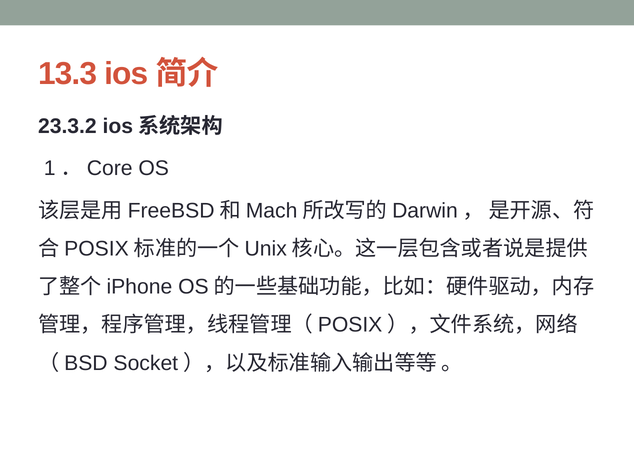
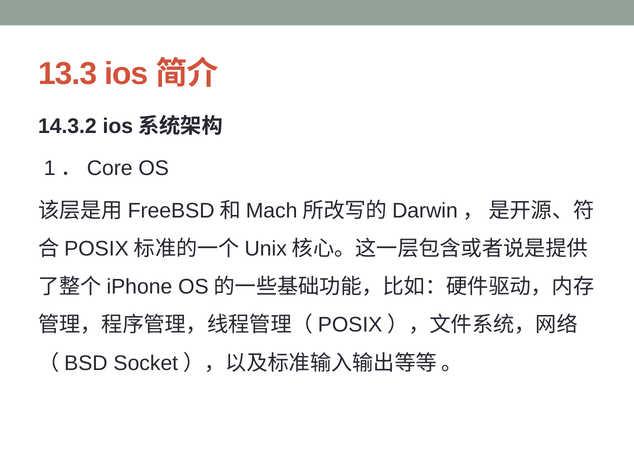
23.3.2: 23.3.2 -> 14.3.2 (67, 126)
